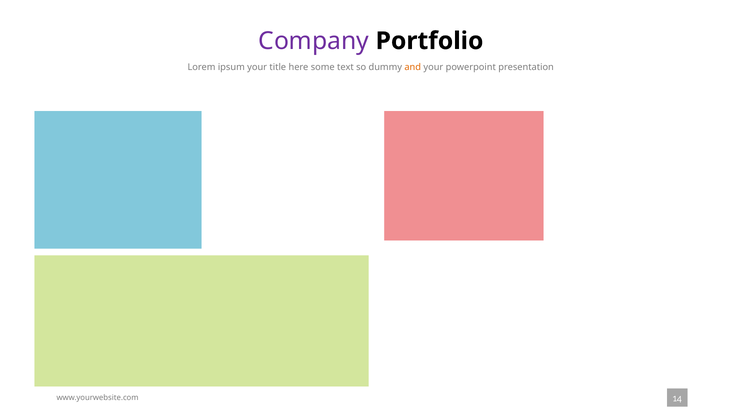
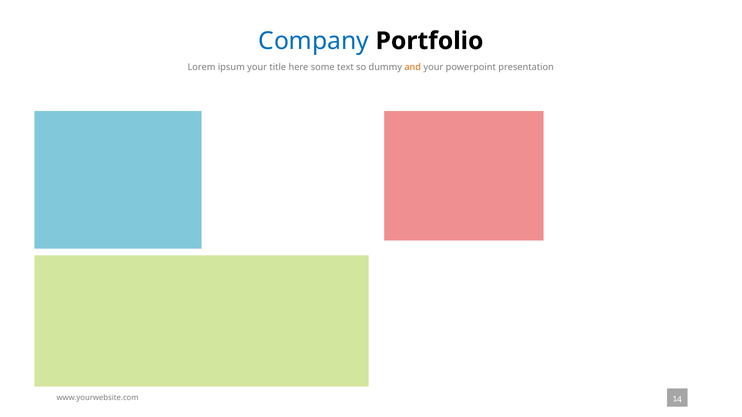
Company colour: purple -> blue (314, 41)
